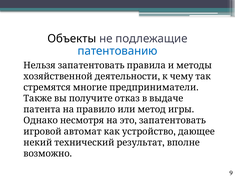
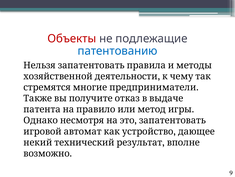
Объекты colour: black -> red (72, 38)
